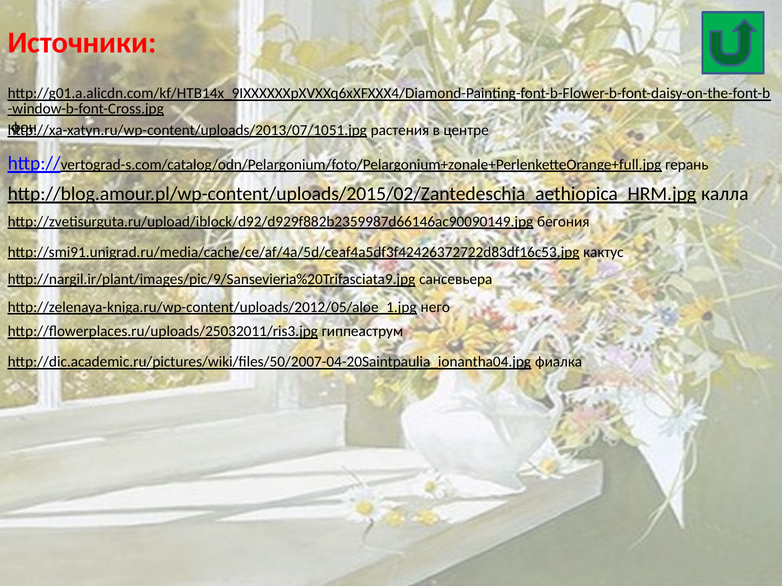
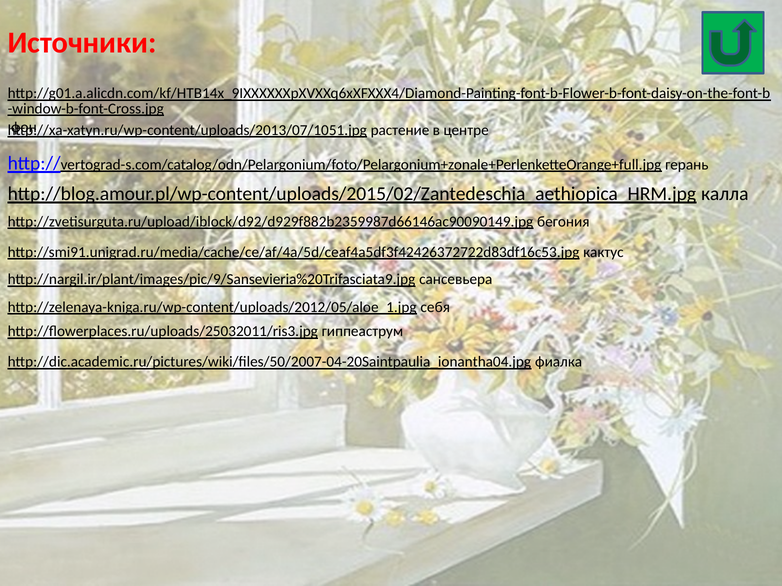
растения: растения -> растение (400, 130)
него: него -> себя (435, 307)
